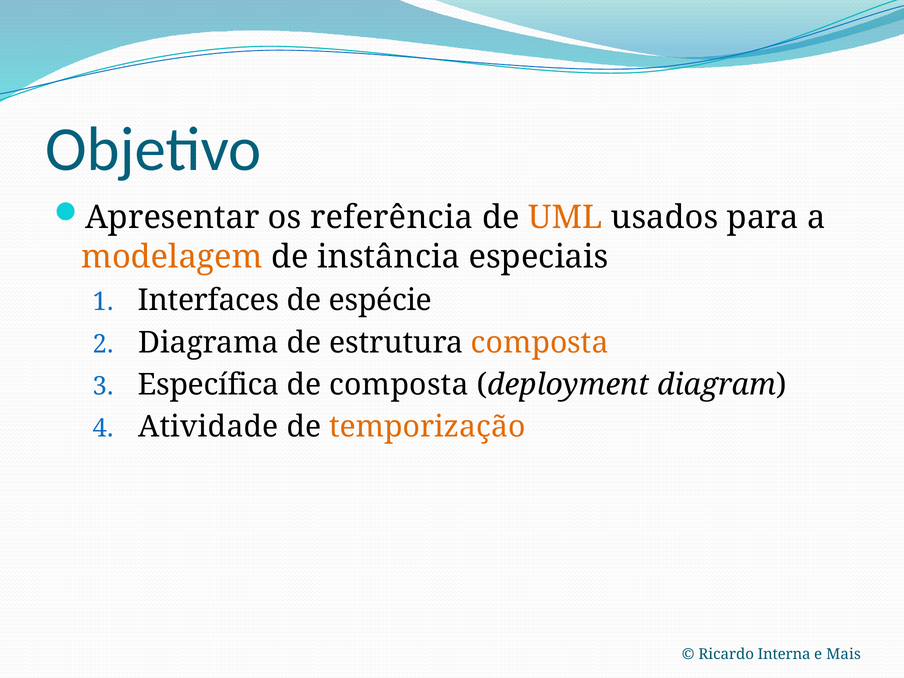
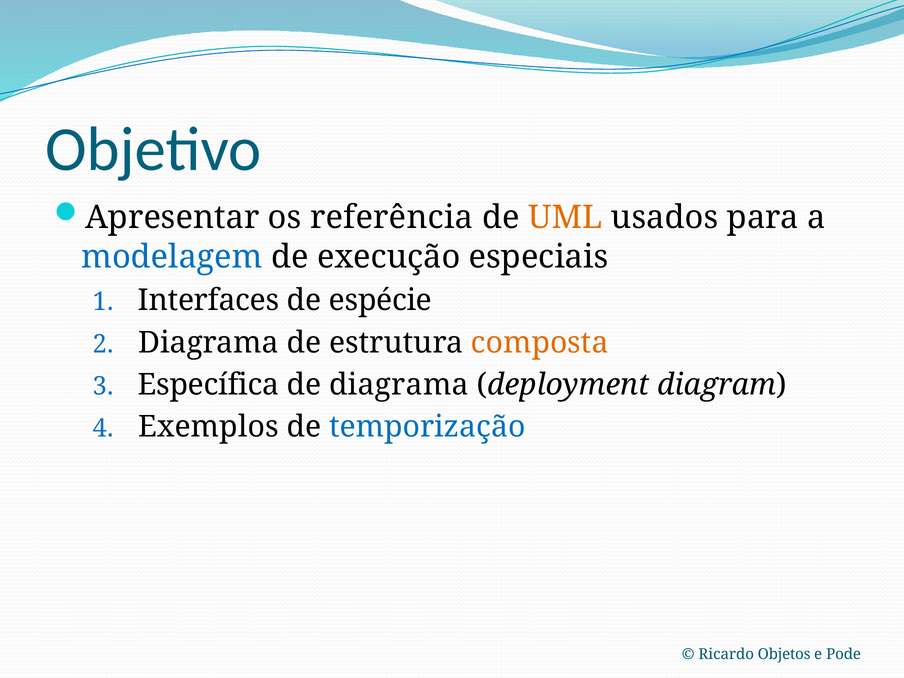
modelagem colour: orange -> blue (172, 257)
instância: instância -> execução (389, 257)
de composta: composta -> diagrama (399, 385)
Atividade: Atividade -> Exemplos (208, 427)
temporização colour: orange -> blue (427, 427)
Interna: Interna -> Objetos (784, 654)
Mais: Mais -> Pode (844, 654)
